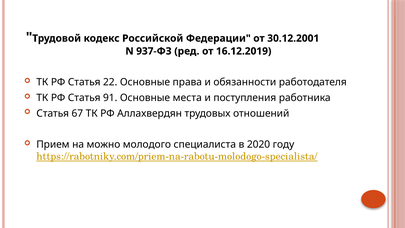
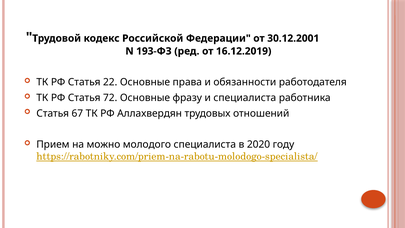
937-ФЗ: 937-ФЗ -> 193-ФЗ (154, 51)
91: 91 -> 72 (110, 98)
места: места -> фразу (187, 98)
и поступления: поступления -> специалиста (245, 98)
